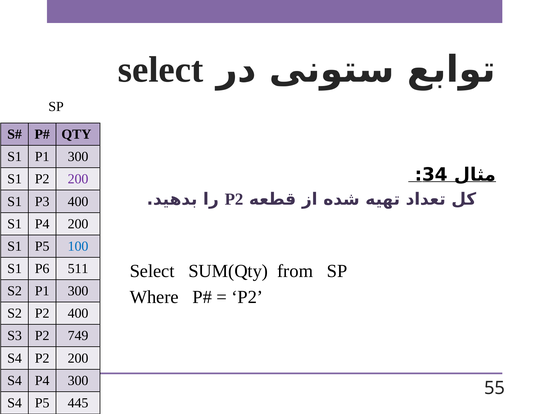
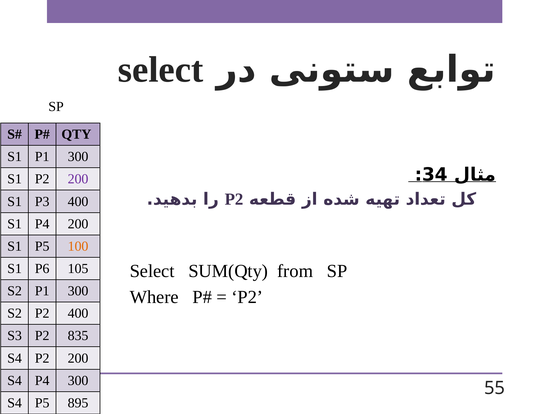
100 colour: blue -> orange (78, 246)
511: 511 -> 105 (78, 269)
749: 749 -> 835 (78, 336)
445: 445 -> 895 (78, 403)
